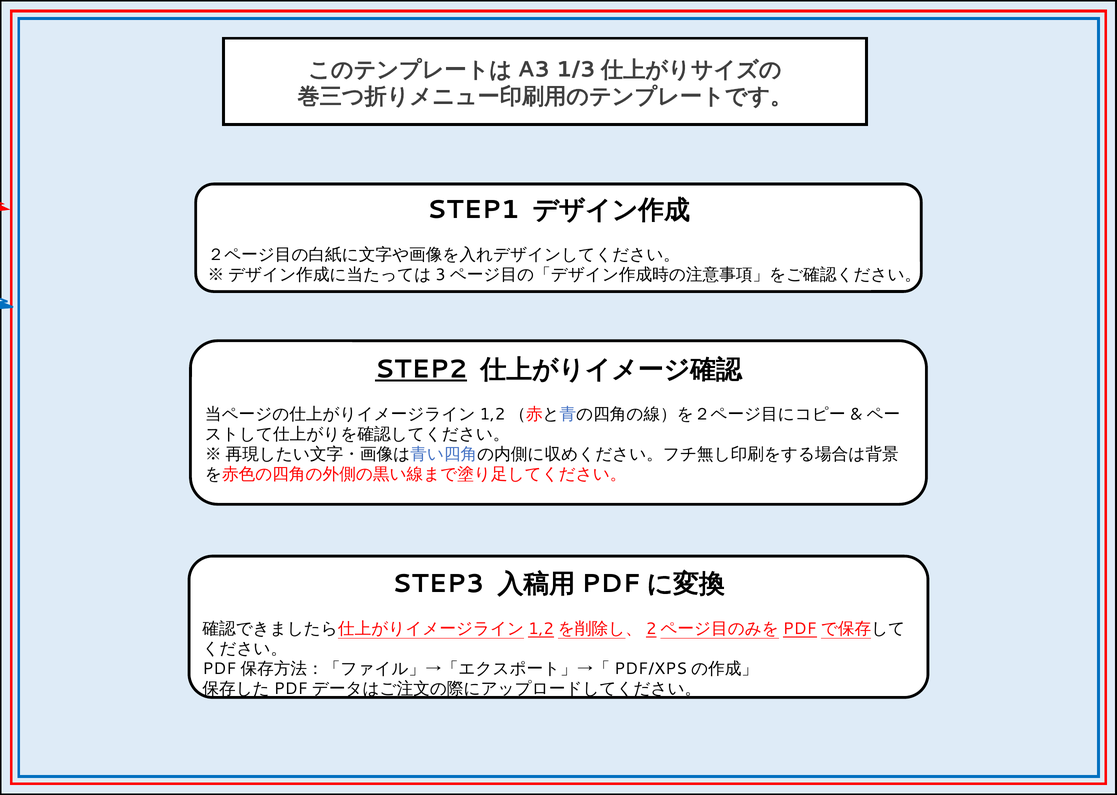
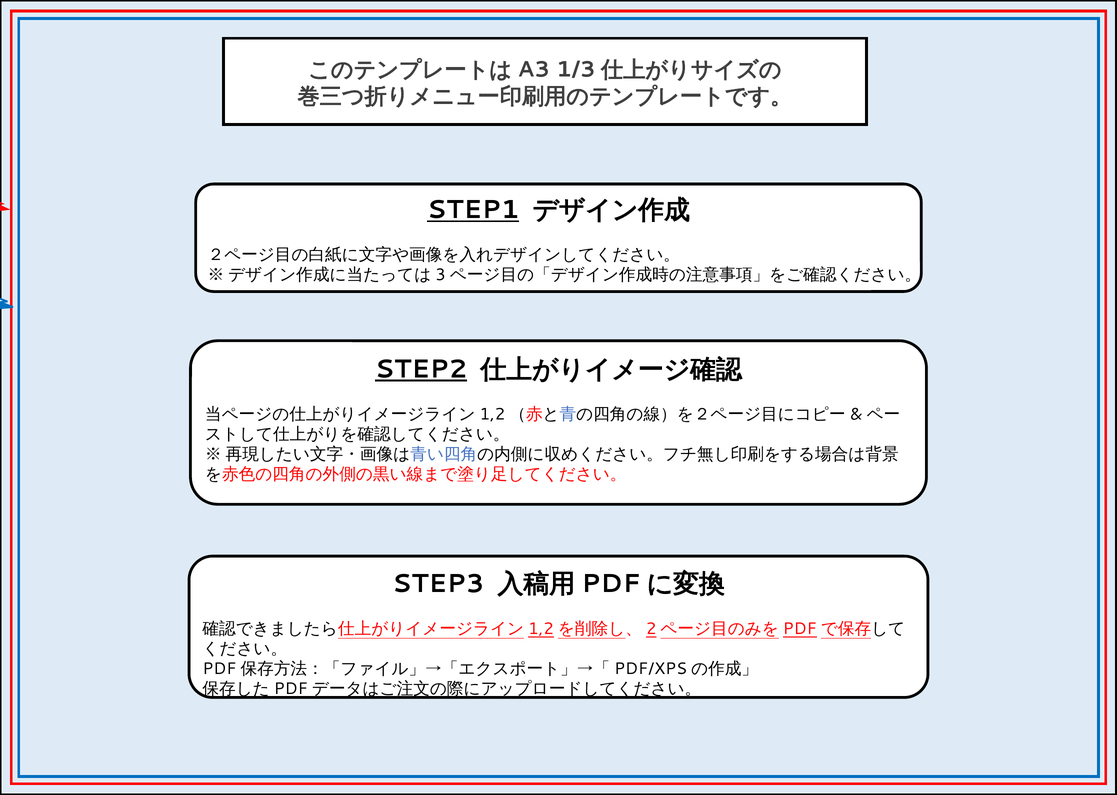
STEP1 underline: none -> present (473, 210)
